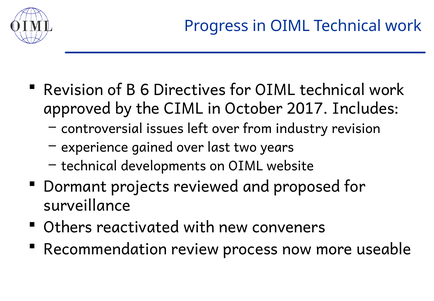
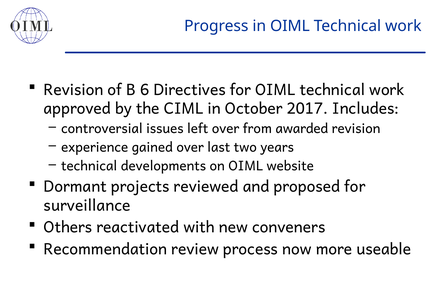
industry: industry -> awarded (302, 128)
